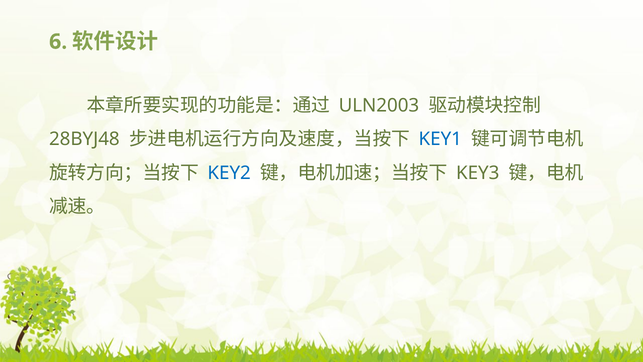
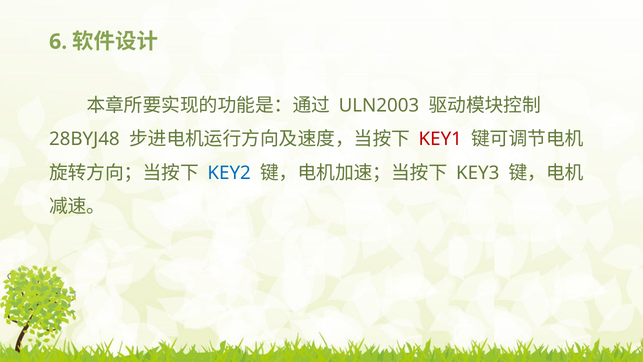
KEY1 colour: blue -> red (440, 139)
